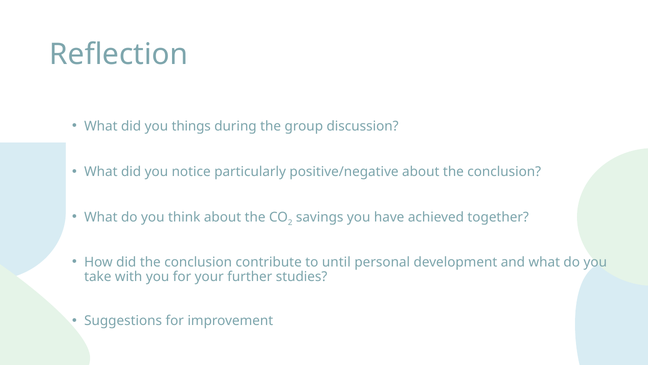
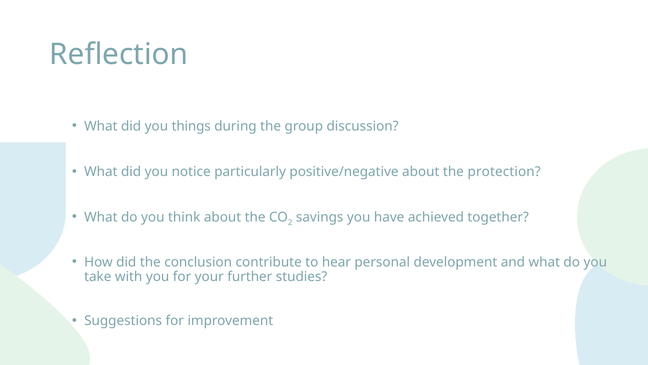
about the conclusion: conclusion -> protection (504, 172)
until: until -> hear (336, 262)
